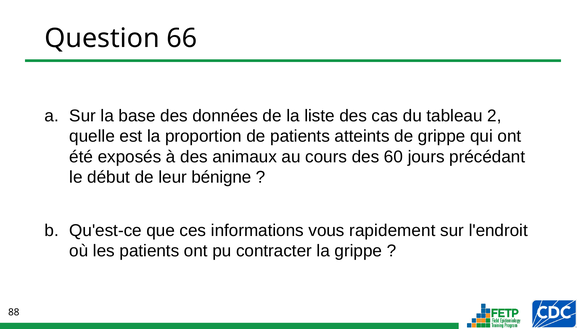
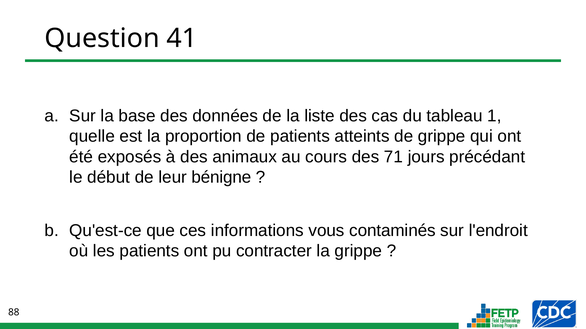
66: 66 -> 41 (182, 38)
2: 2 -> 1 (494, 116)
60: 60 -> 71 (393, 157)
rapidement: rapidement -> contaminés (392, 231)
